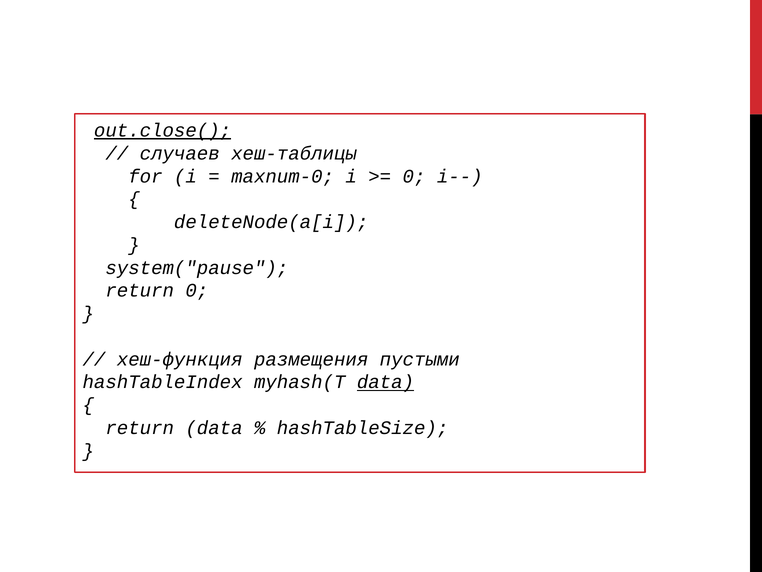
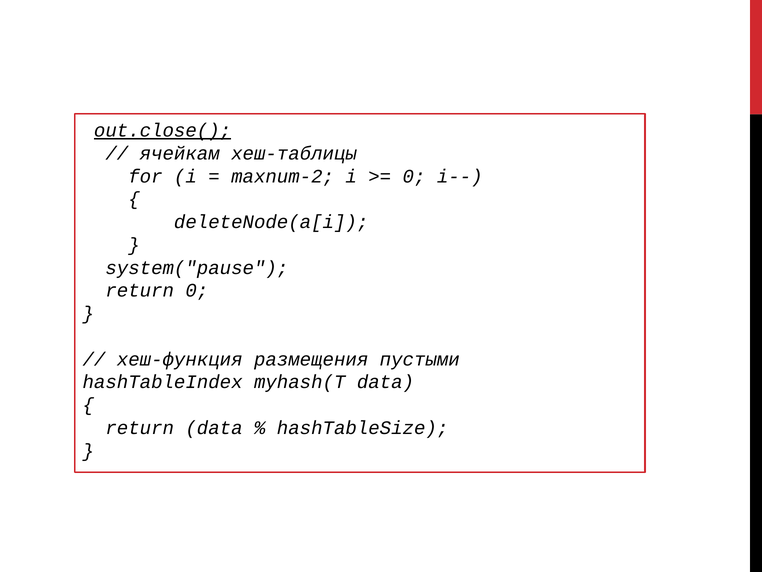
случаев: случаев -> ячейкам (180, 153)
maxnum-0: maxnum-0 -> maxnum-2 (283, 176)
data underline: present -> none (385, 382)
